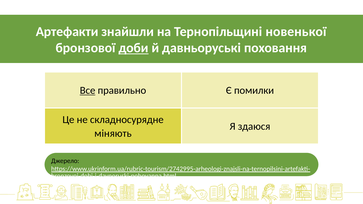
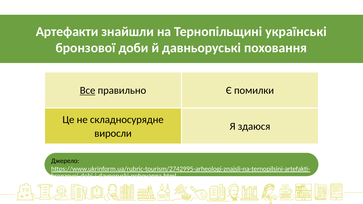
новенької: новенької -> українські (296, 32)
доби underline: present -> none (134, 48)
міняють: міняють -> виросли (113, 134)
